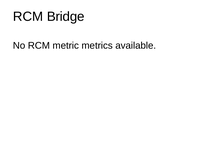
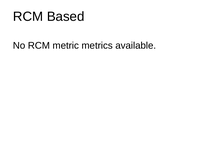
Bridge: Bridge -> Based (66, 16)
